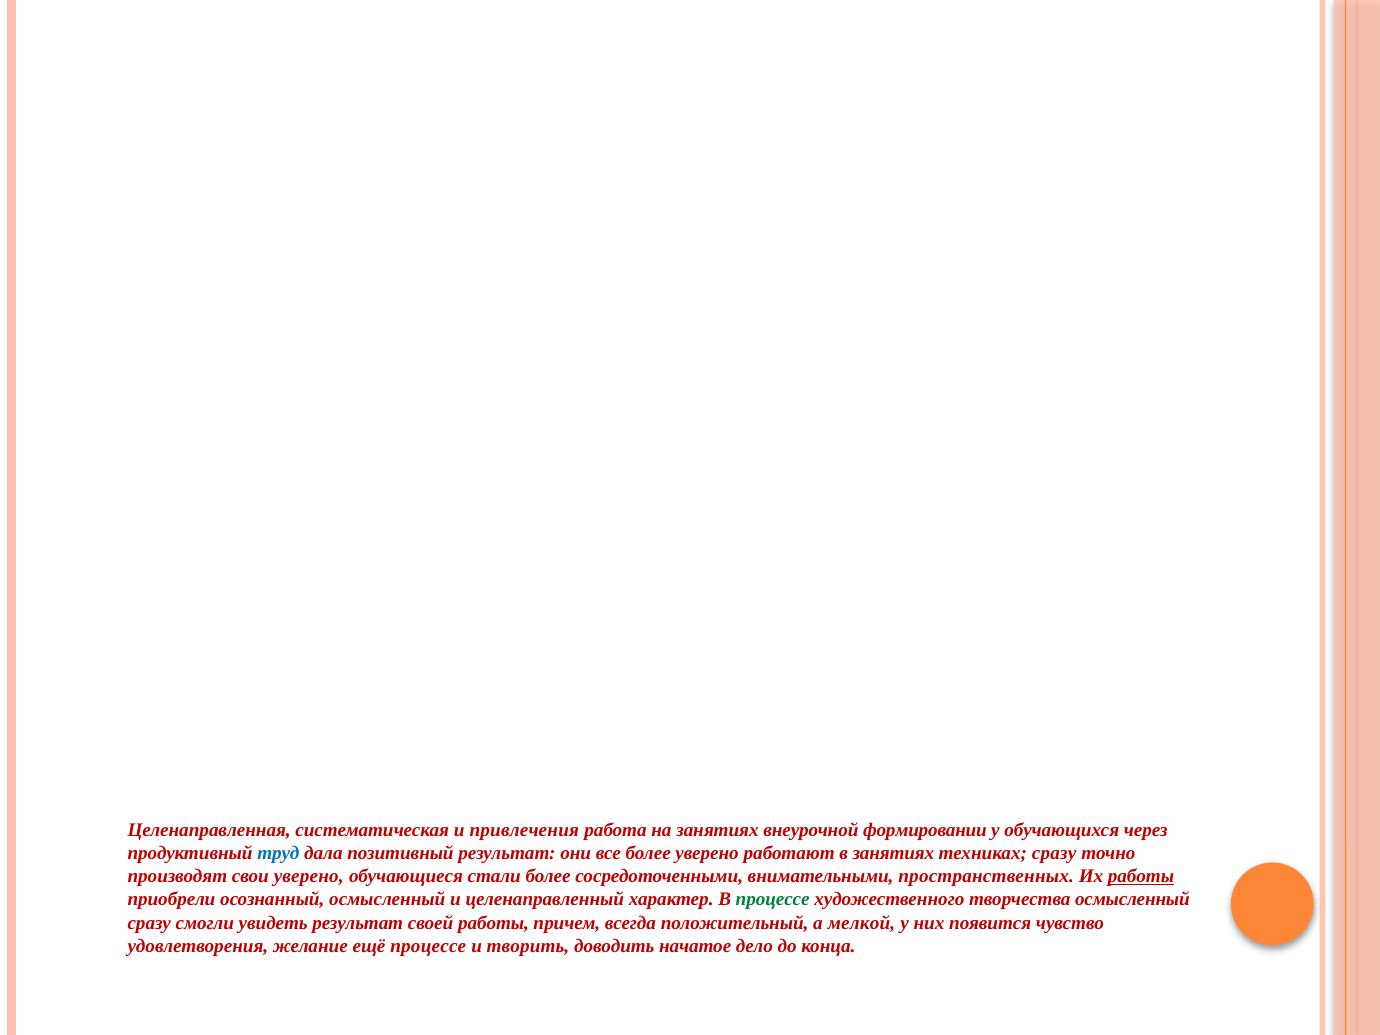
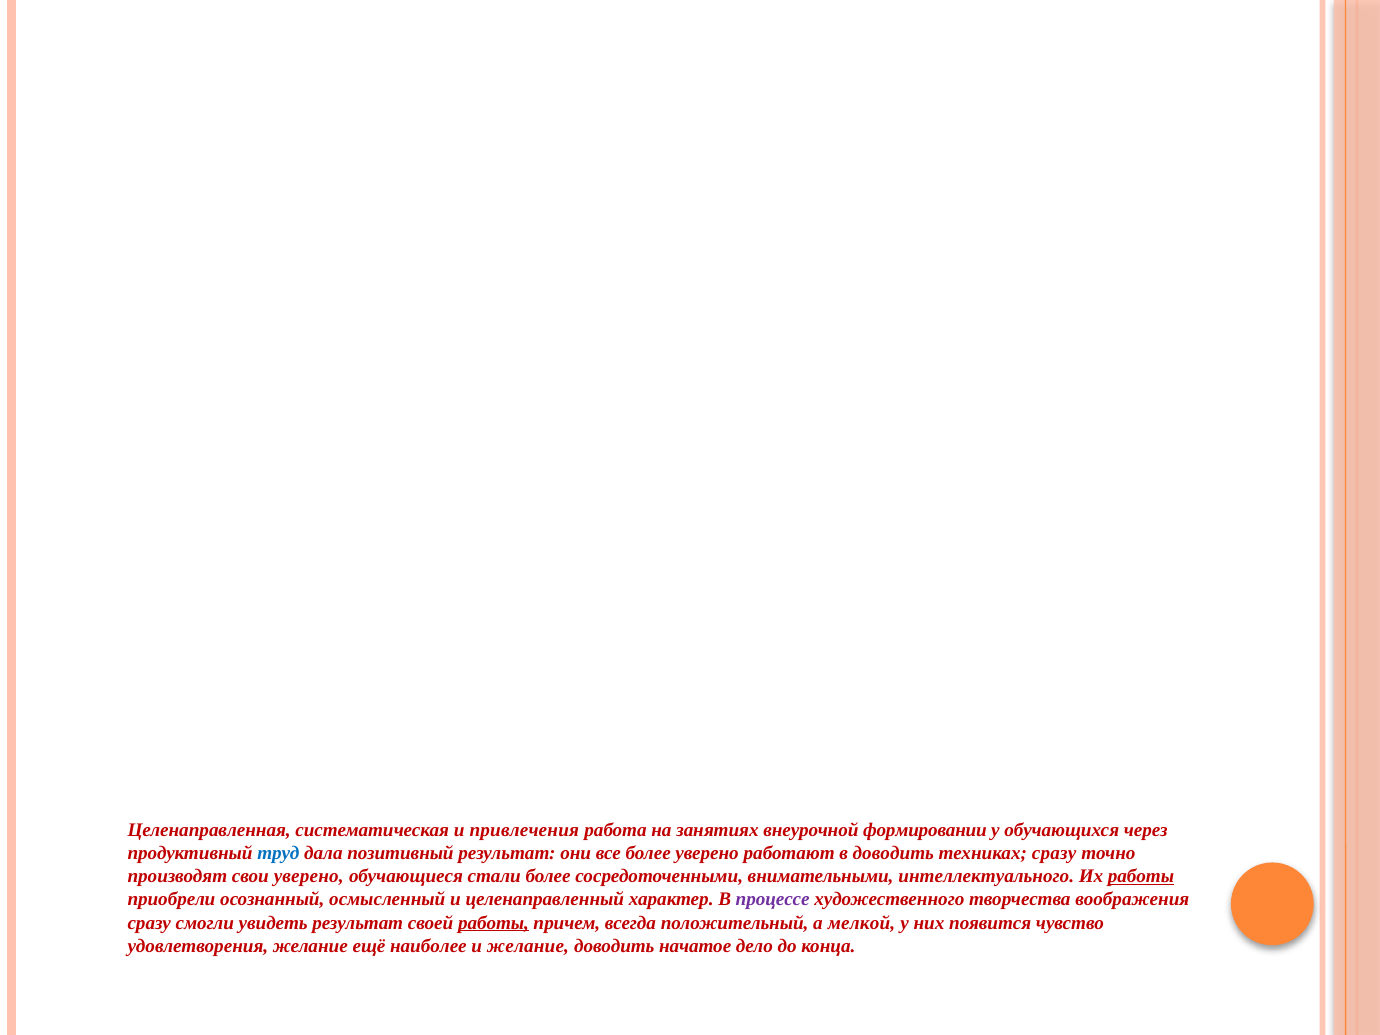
в занятиях: занятиях -> доводить (893, 854)
пространственных: пространственных -> интеллектуального (986, 877)
процессе colour: green -> purple (773, 900)
творчества осмысленный: осмысленный -> воображения (1132, 900)
работы underline: none -> present (493, 923)
ещё процессе: процессе -> наиболее (428, 946)
и творить: творить -> желание (528, 946)
